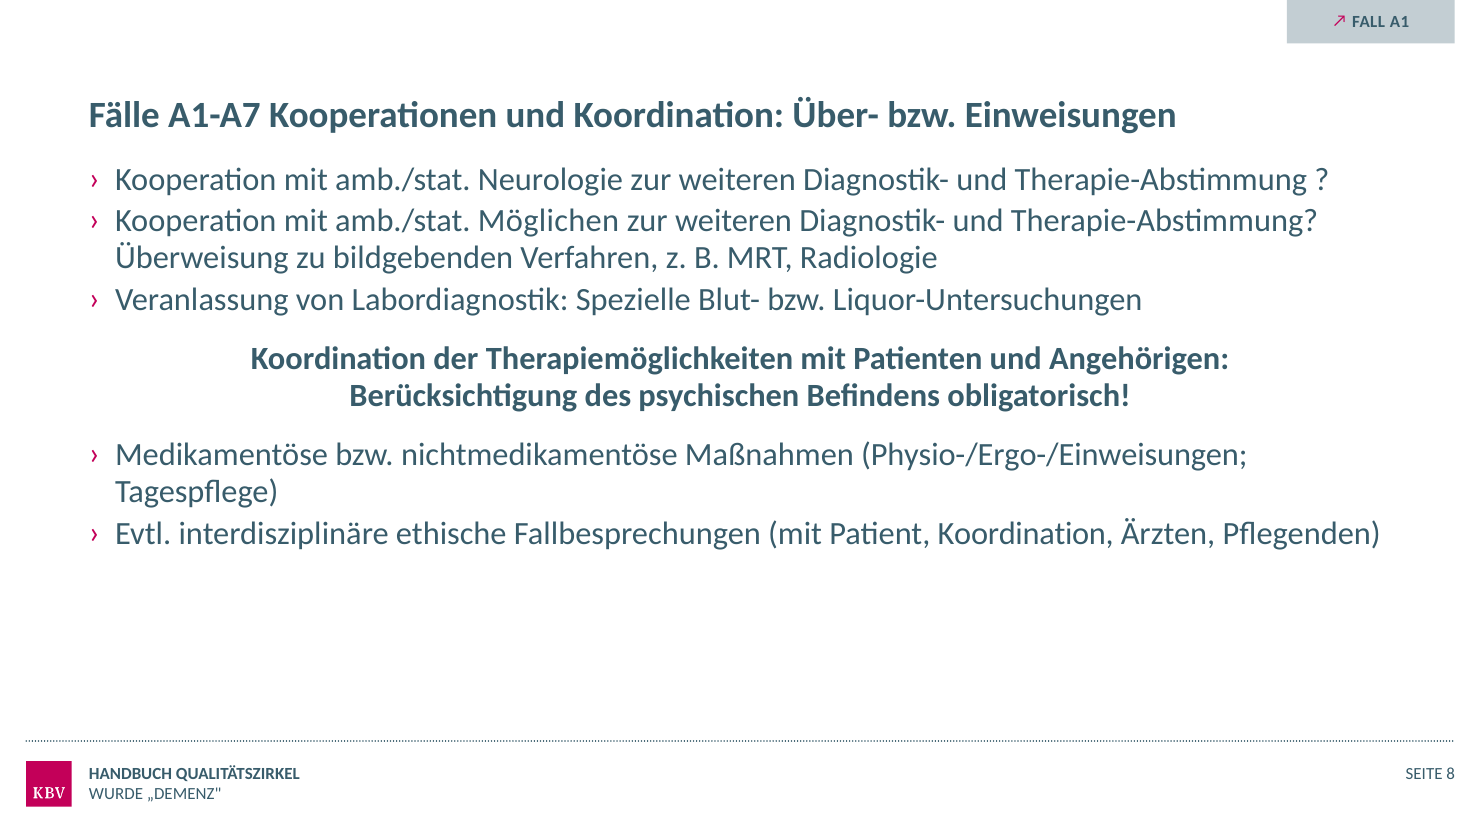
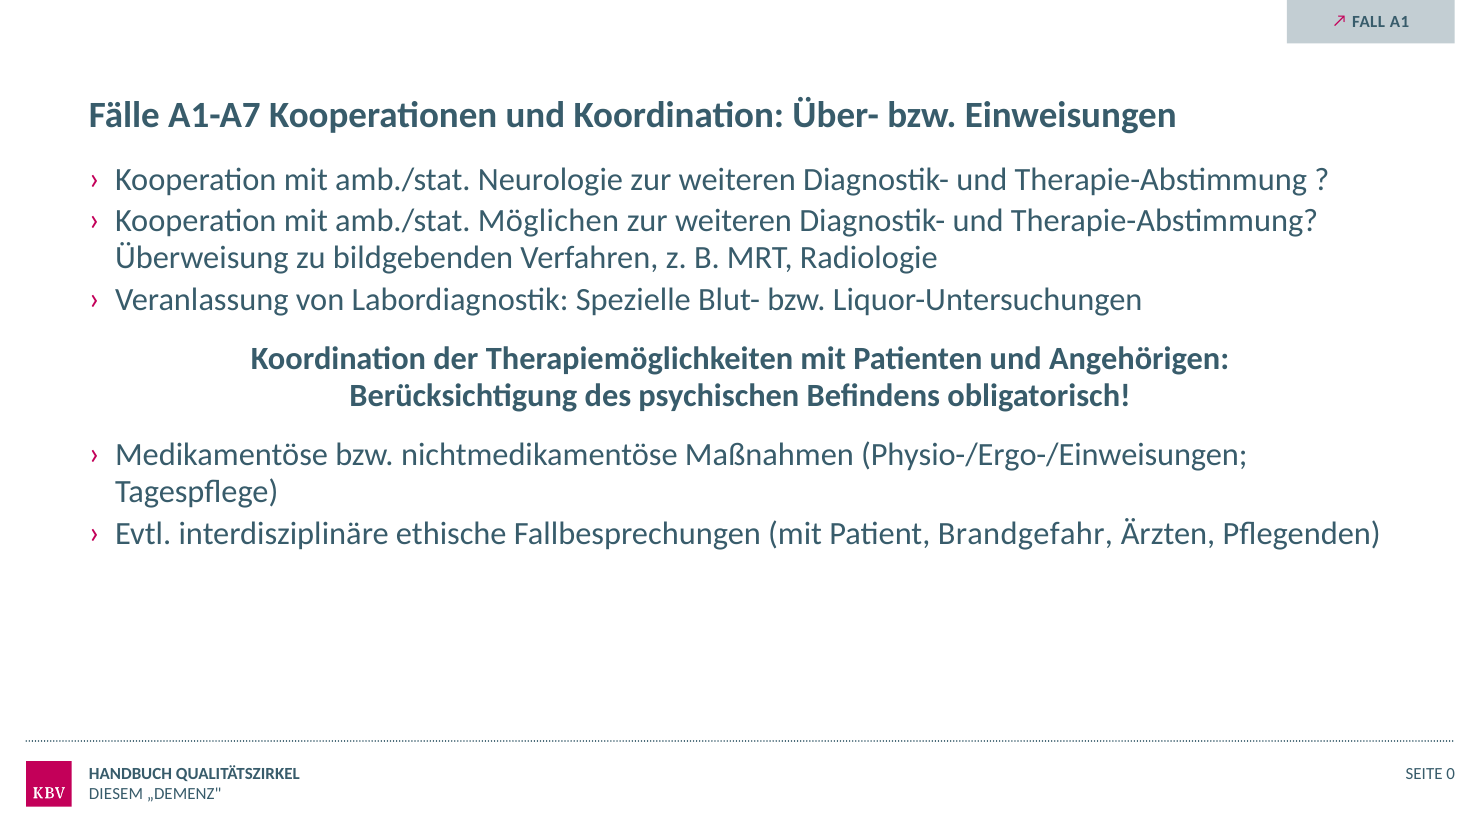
Patient Koordination: Koordination -> Brandgefahr (1025, 534)
8: 8 -> 0 (1451, 774)
WURDE: WURDE -> DIESEM (116, 794)
